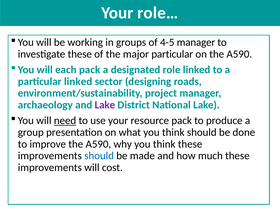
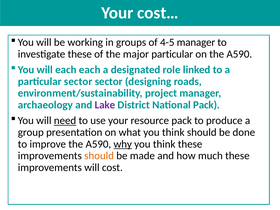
role…: role… -> cost… (158, 13)
each pack: pack -> each (90, 70)
particular linked: linked -> sector (78, 81)
National Lake: Lake -> Pack (207, 105)
why underline: none -> present (123, 144)
should colour: blue -> orange (99, 156)
